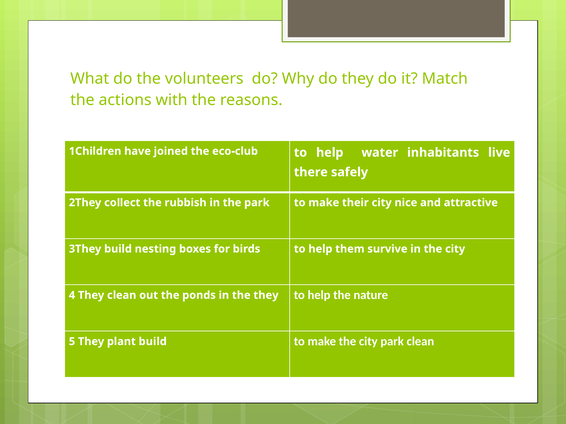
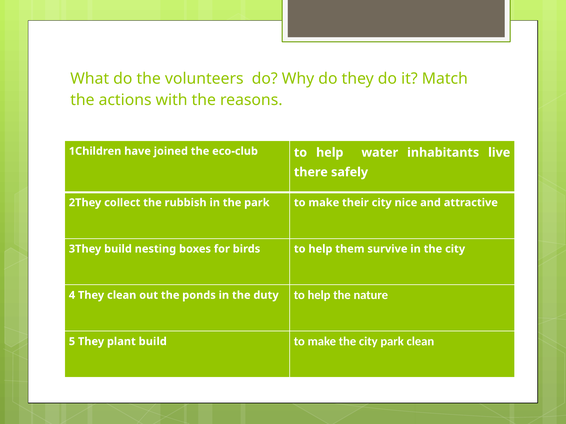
the they: they -> duty (266, 296)
